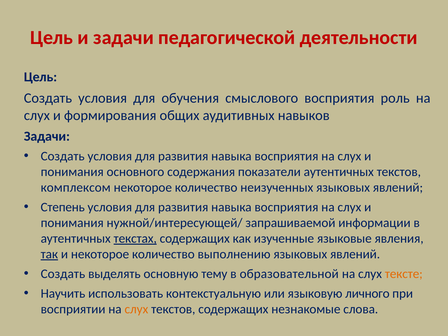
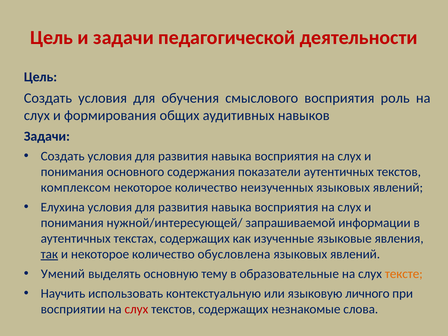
Степень: Степень -> Елухина (63, 207)
текстах underline: present -> none (135, 239)
выполнению: выполнению -> обусловлена (234, 254)
Создать: Создать -> Умений (63, 274)
образовательной: образовательной -> образовательные (289, 274)
слух colour: orange -> red (136, 309)
